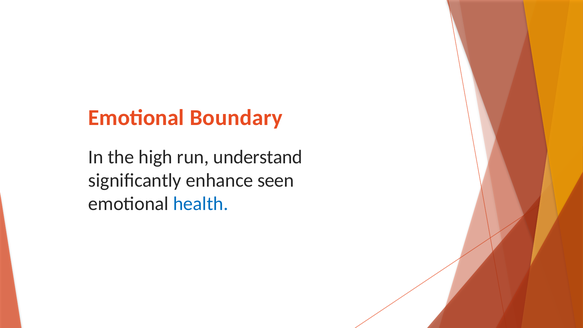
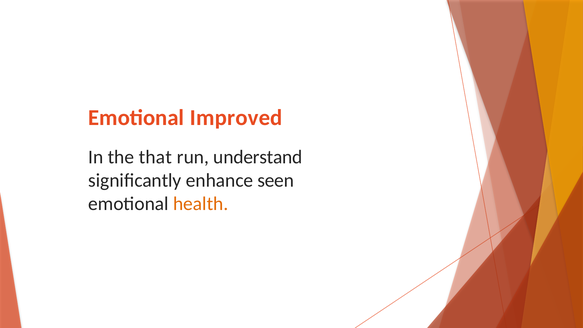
Boundary: Boundary -> Improved (236, 118)
high: high -> that (155, 157)
health colour: blue -> orange (201, 204)
